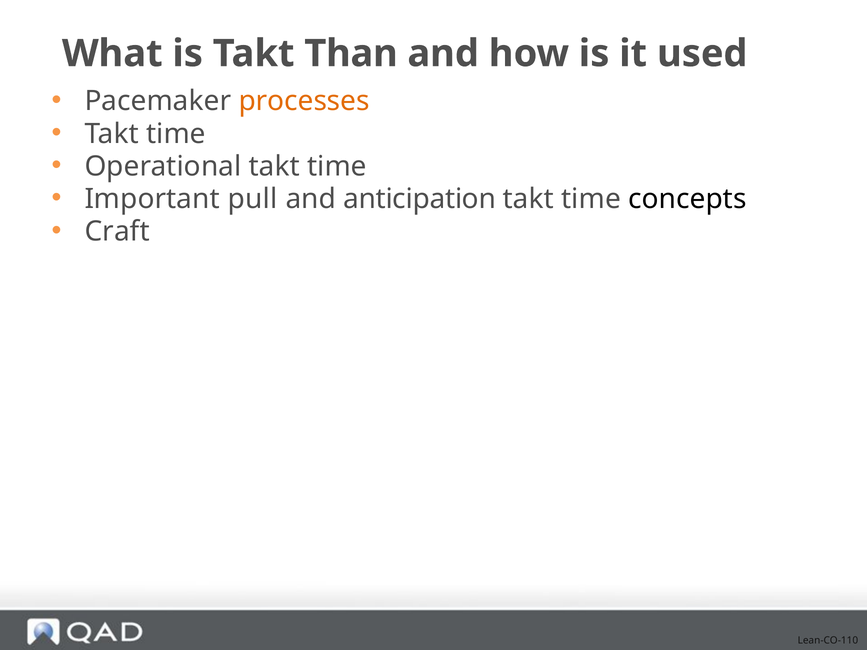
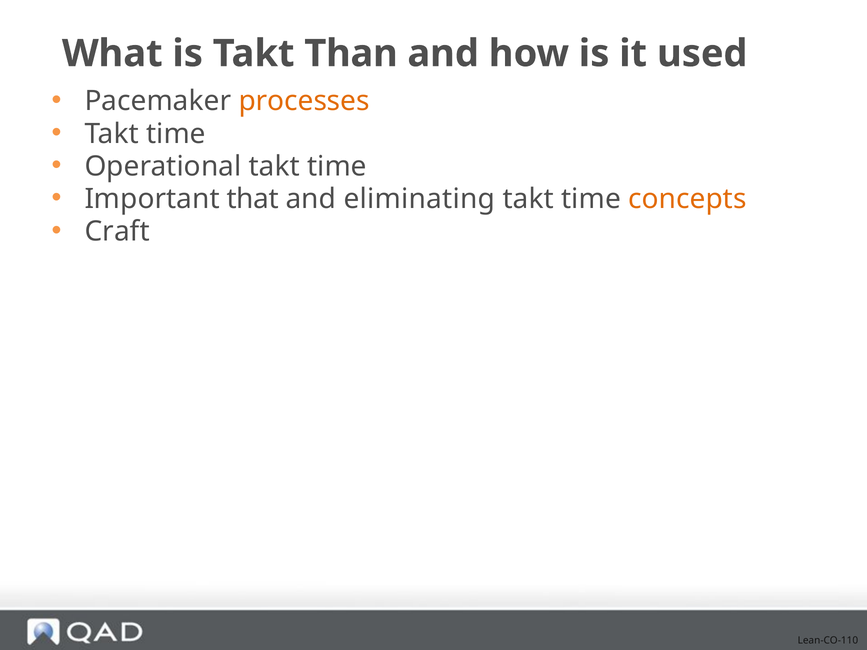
pull: pull -> that (253, 199)
anticipation: anticipation -> eliminating (419, 199)
concepts colour: black -> orange (687, 199)
